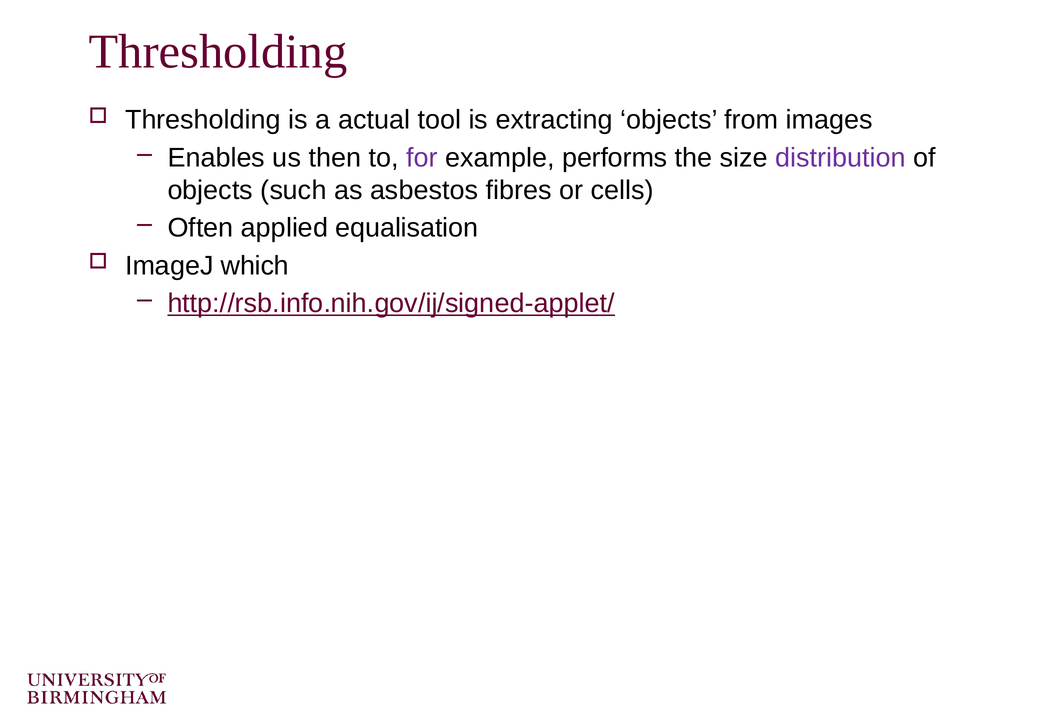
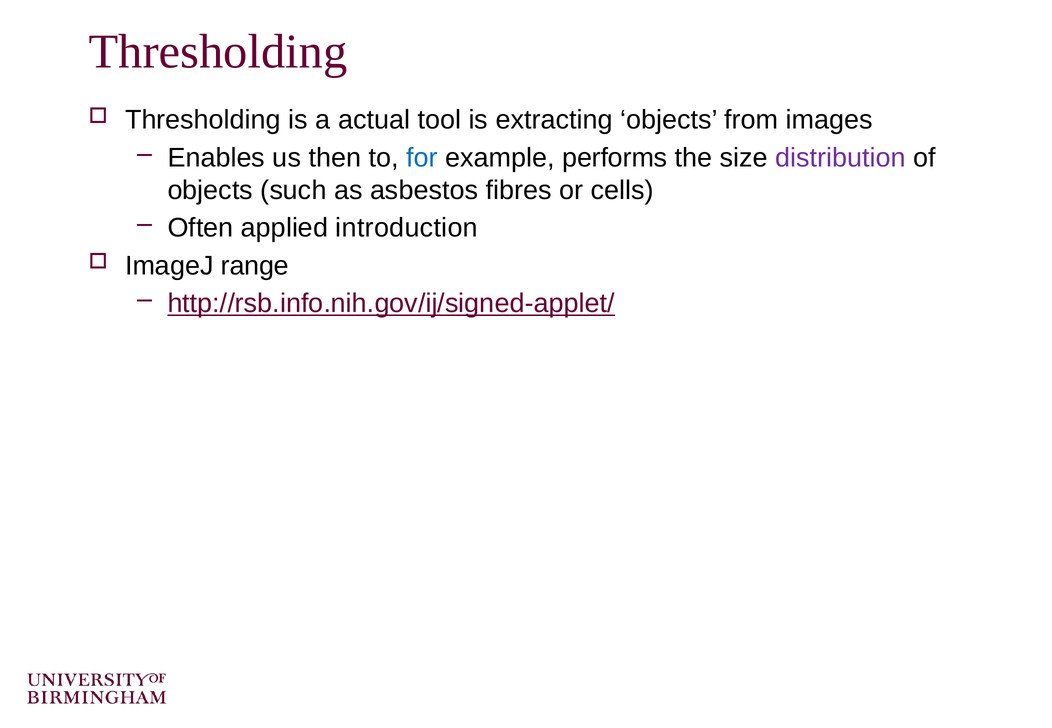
for colour: purple -> blue (422, 158)
equalisation: equalisation -> introduction (407, 228)
which: which -> range (255, 266)
